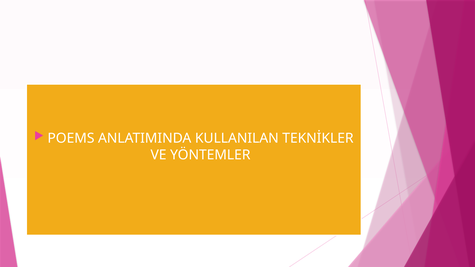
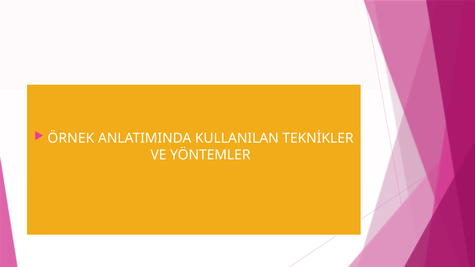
POEMS: POEMS -> ÖRNEK (71, 138)
